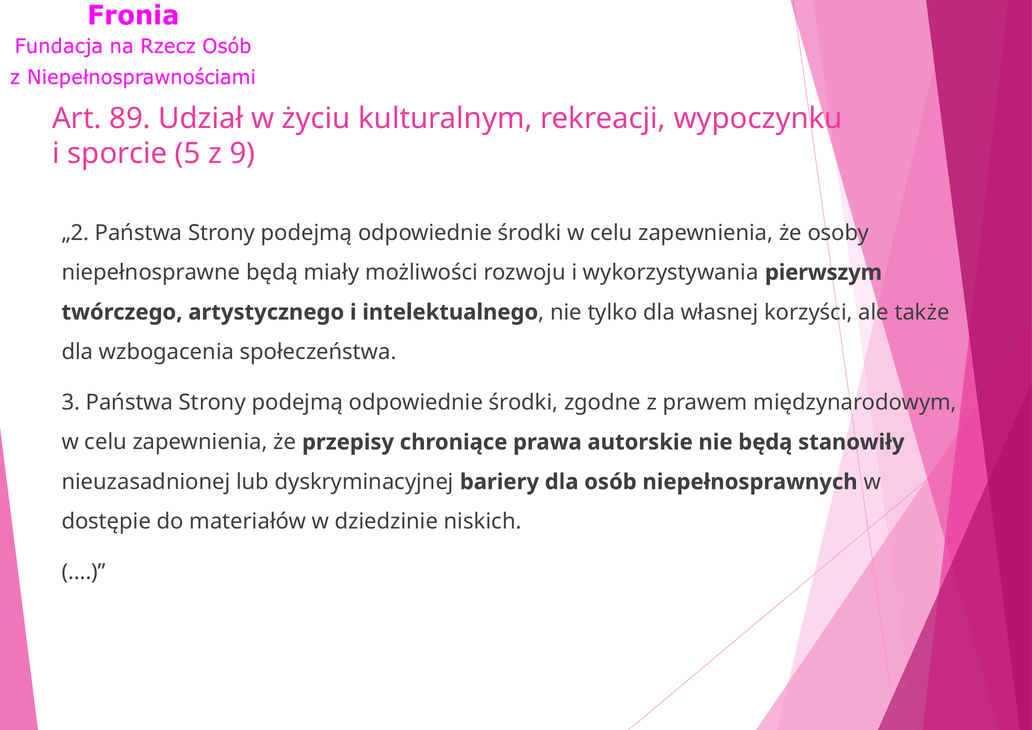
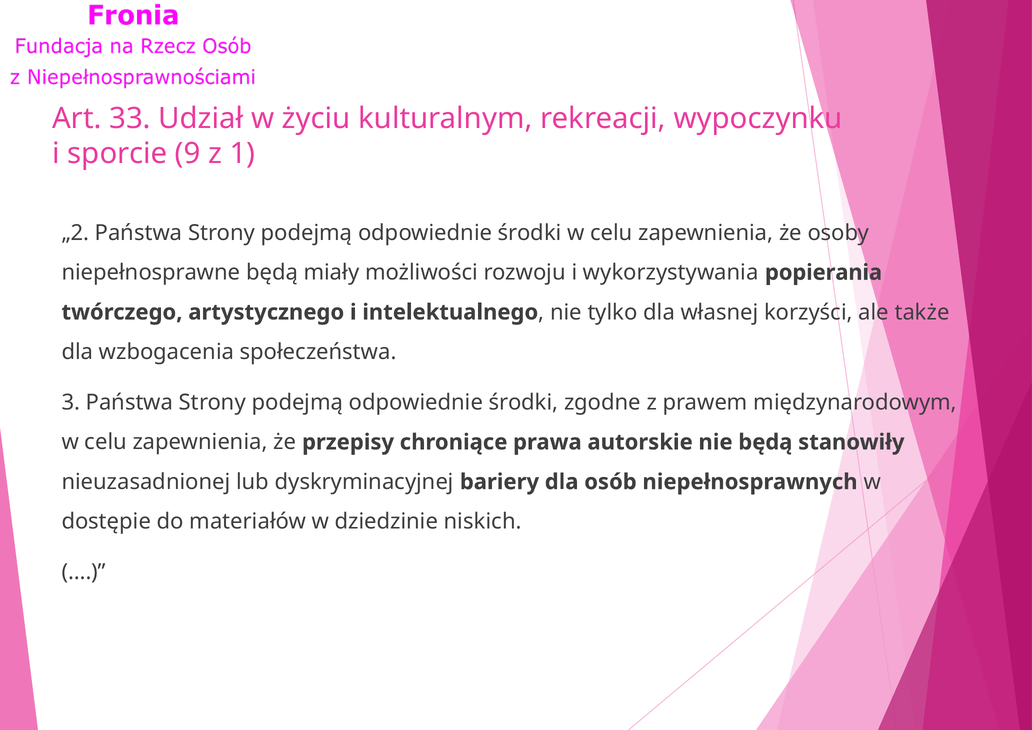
89: 89 -> 33 (130, 118)
5: 5 -> 9 (188, 154)
9: 9 -> 1 (242, 154)
pierwszym: pierwszym -> popierania (824, 272)
